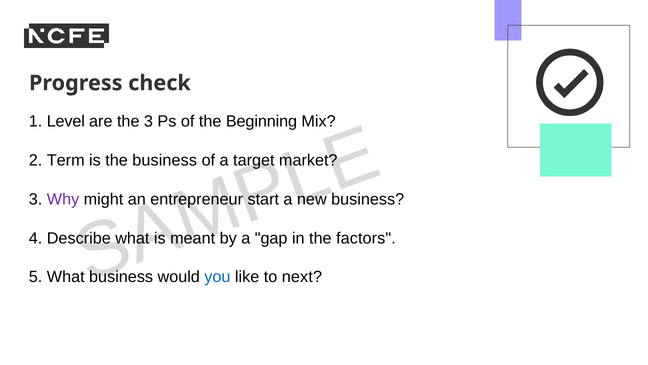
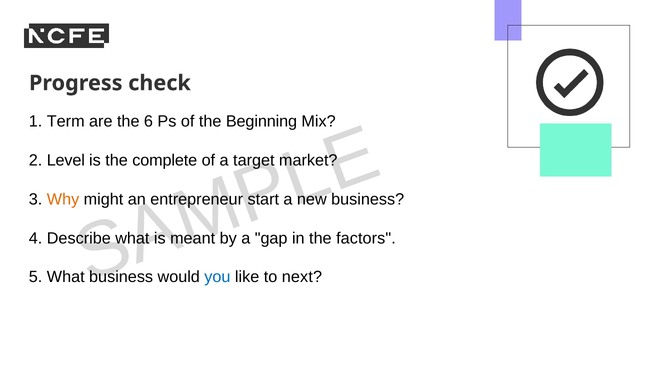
Level: Level -> Term (66, 121)
the 3: 3 -> 6 (148, 121)
Term: Term -> Level (66, 160)
the business: business -> complete (165, 160)
Why colour: purple -> orange (63, 199)
